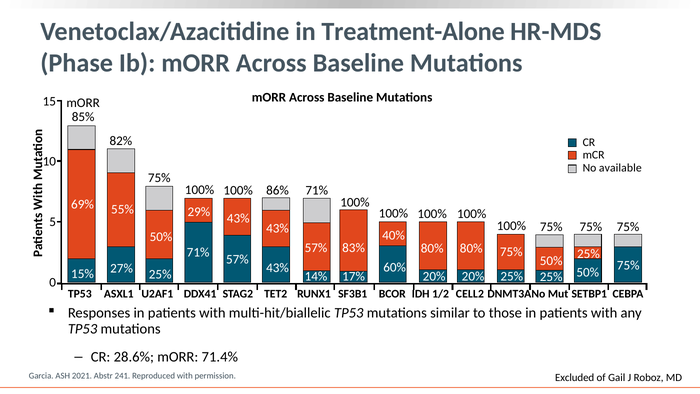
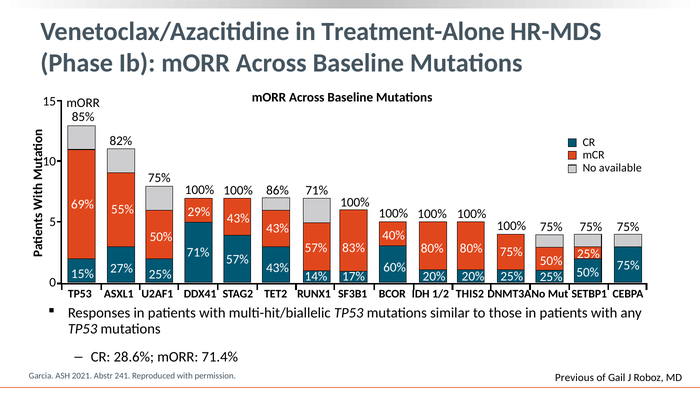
CELL2: CELL2 -> THIS2 (470, 294)
Excluded: Excluded -> Previous (575, 378)
